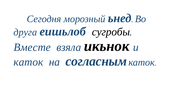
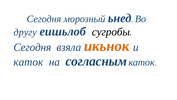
друга: друга -> другу (25, 32)
Вместе: Вместе -> Сегодня (32, 47)
икьнок colour: black -> orange (107, 46)
